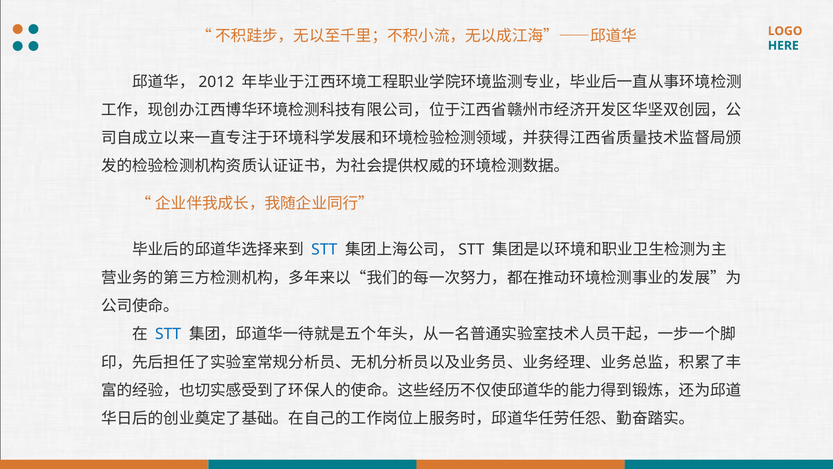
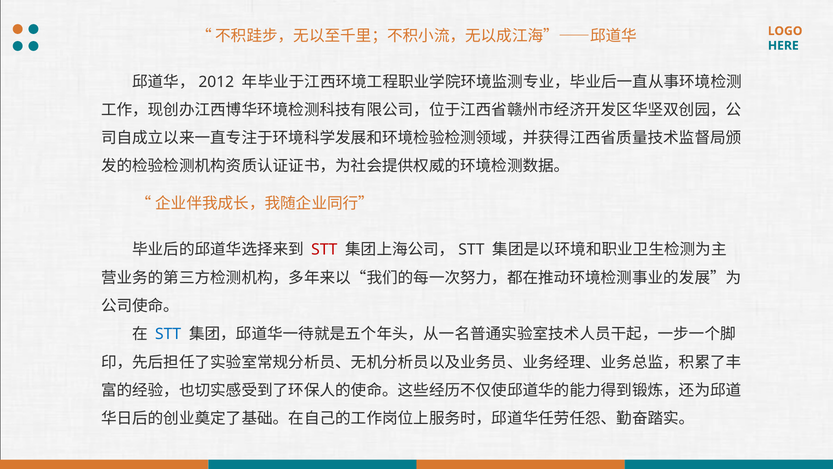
STT colour: blue -> red (324, 250)
